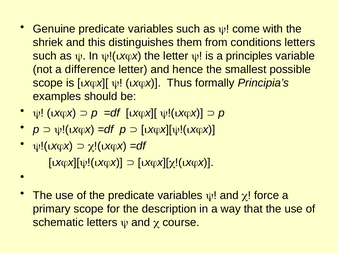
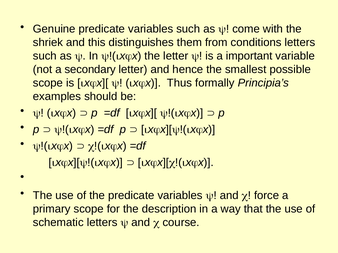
principles: principles -> important (249, 56)
difference: difference -> secondary (90, 70)
